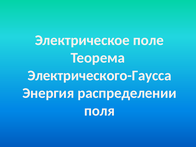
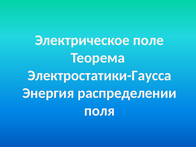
Электрического-Гаусса: Электрического-Гаусса -> Электростатики-Гаусса (99, 76)
